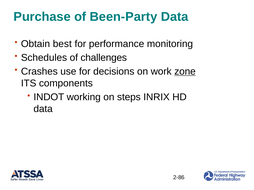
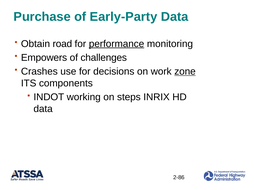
Been-Party: Been-Party -> Early-Party (123, 17)
best: best -> road (62, 44)
performance underline: none -> present (117, 44)
Schedules: Schedules -> Empowers (44, 58)
